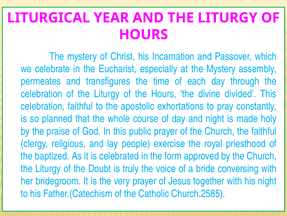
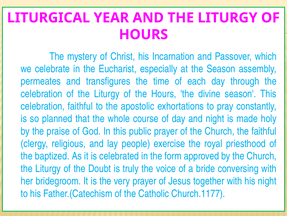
at the Mystery: Mystery -> Season (221, 69)
divine divided: divided -> season (240, 93)
Church.2585: Church.2585 -> Church.1177 (198, 193)
